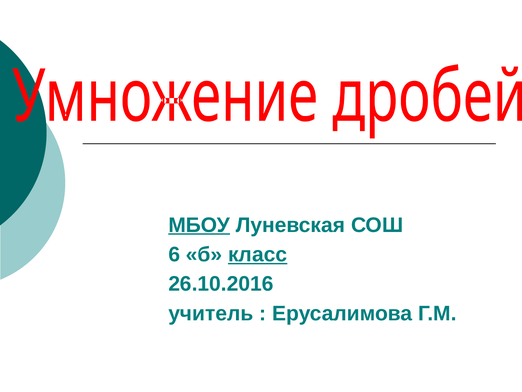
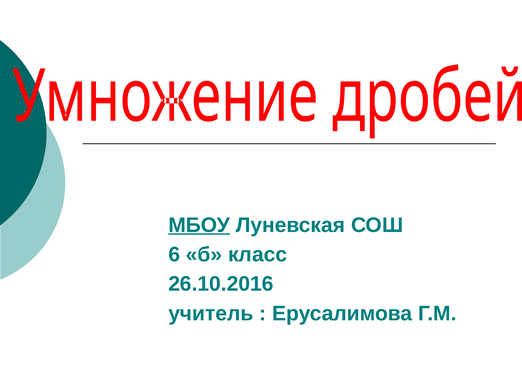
класс underline: present -> none (258, 254)
